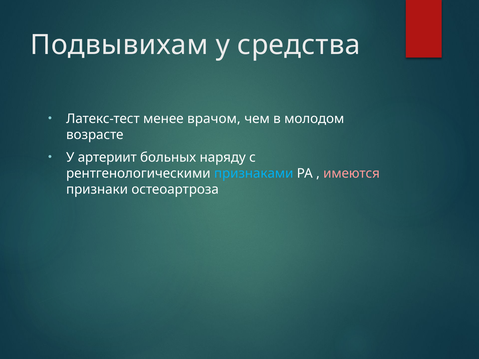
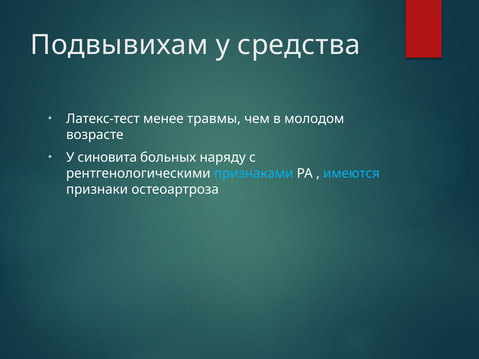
врачом: врачом -> травмы (214, 119)
артериит: артериит -> синовита (107, 157)
имеются colour: pink -> light blue (352, 173)
